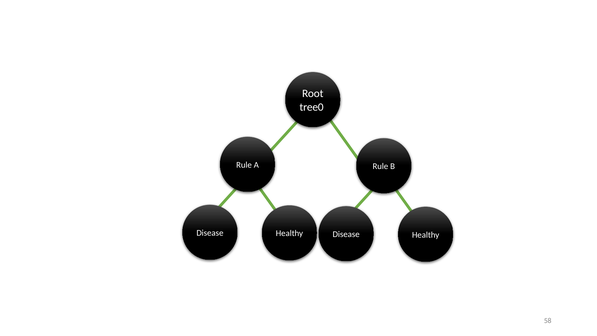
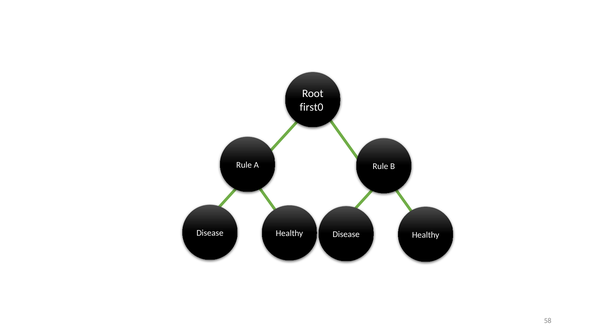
tree0: tree0 -> first0 (312, 107)
